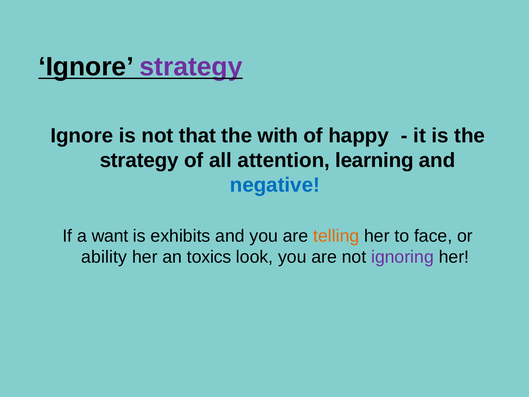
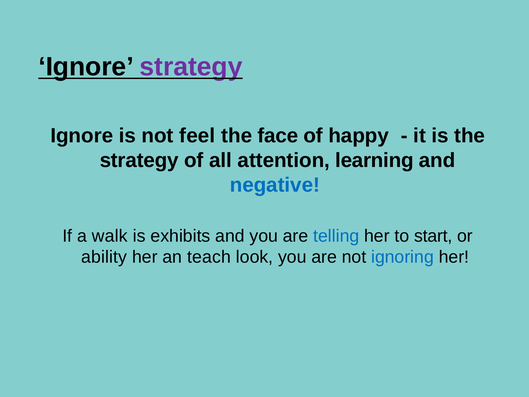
that: that -> feel (197, 135)
with: with -> face (278, 135)
want: want -> walk (110, 236)
telling colour: orange -> blue (336, 236)
face: face -> start (433, 236)
toxics: toxics -> teach (209, 257)
ignoring colour: purple -> blue (402, 257)
